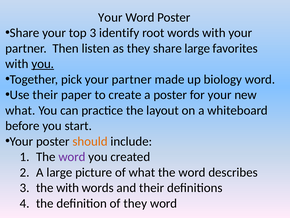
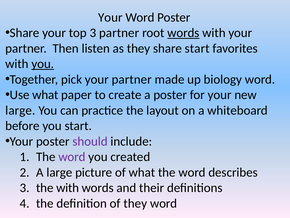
3 identify: identify -> partner (119, 33)
words underline: none -> present (183, 33)
share large: large -> start (197, 48)
Use their: their -> what (45, 95)
what: what -> large (20, 110)
should colour: orange -> purple (90, 141)
